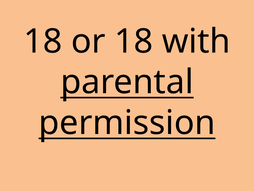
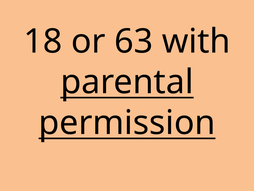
or 18: 18 -> 63 (134, 41)
